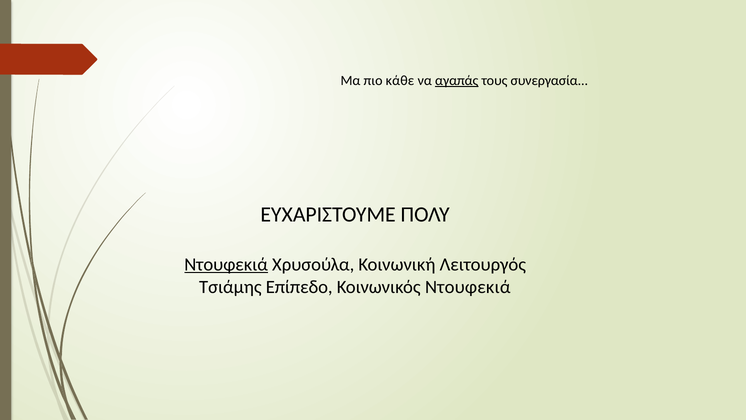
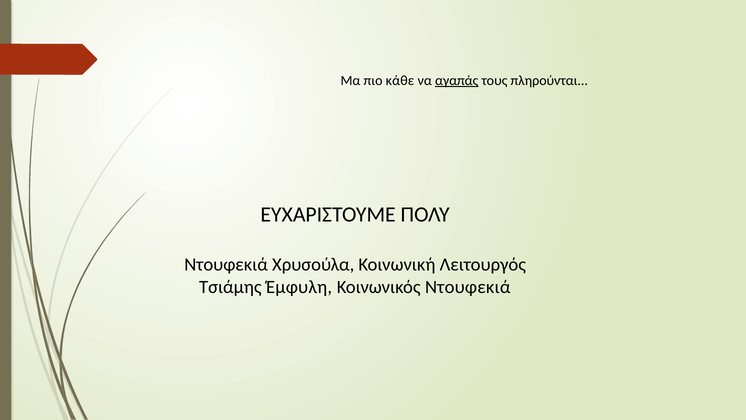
συνεργασία: συνεργασία -> πληρούνται (549, 80)
Ντουφεκιά underline: present -> none (226, 264)
Επίπεδο: Επίπεδο -> Έμφυλη (299, 287)
